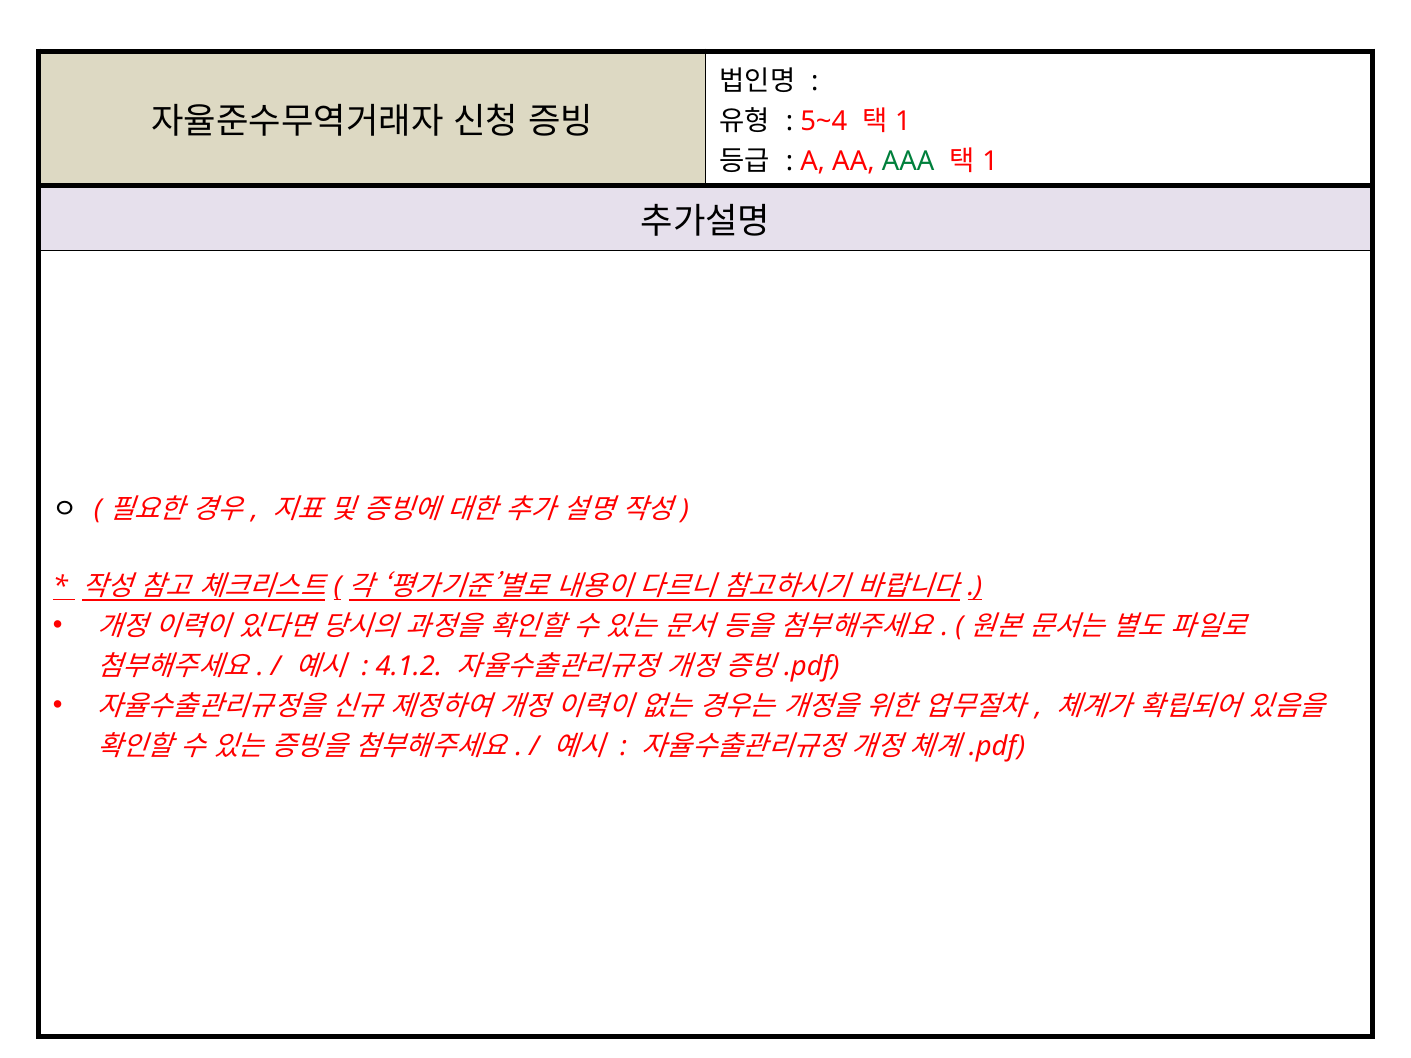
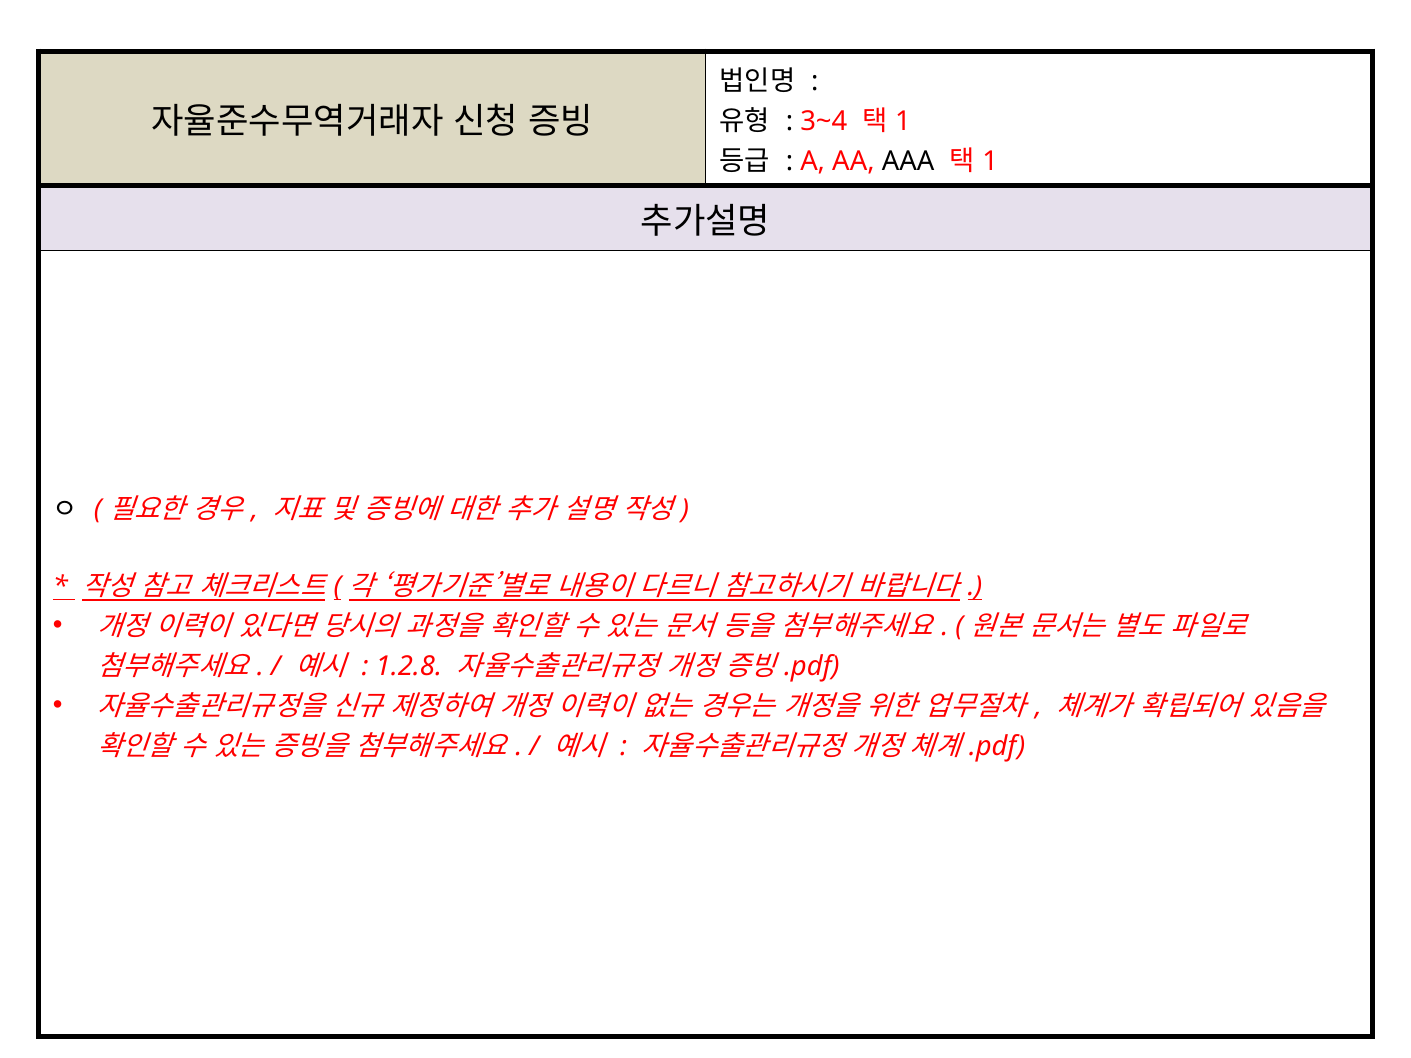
5~4: 5~4 -> 3~4 (824, 121)
AAA colour: green -> black (908, 161)
4.1.2: 4.1.2 -> 1.2.8 (409, 667)
